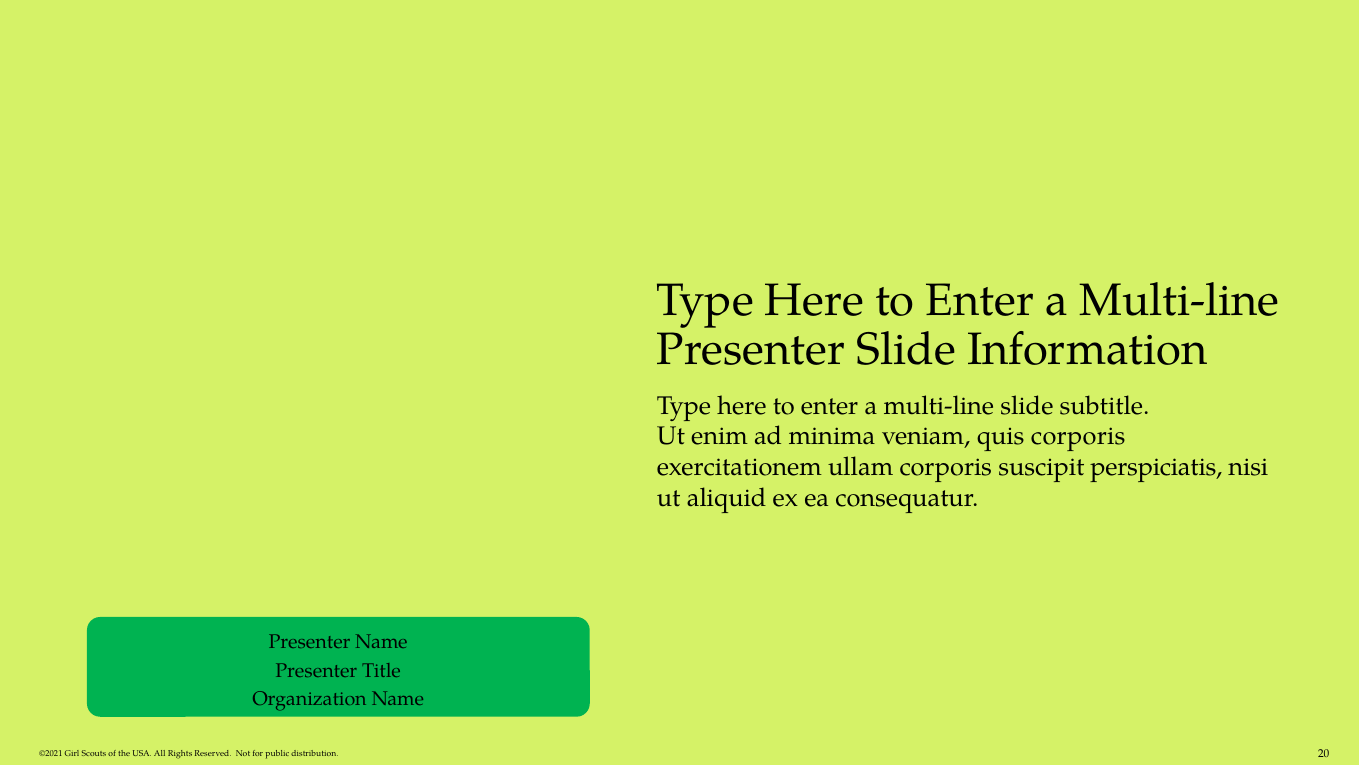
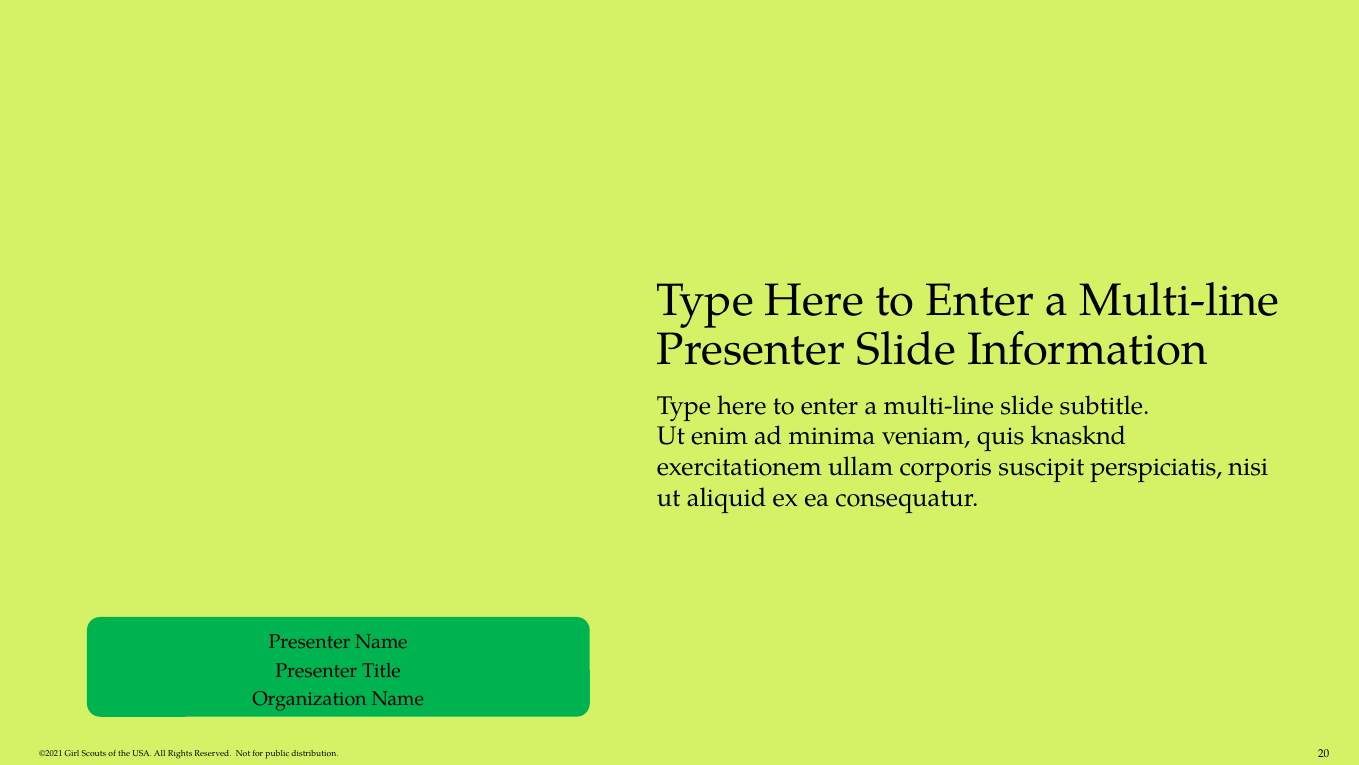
quis corporis: corporis -> knasknd (1078, 436)
